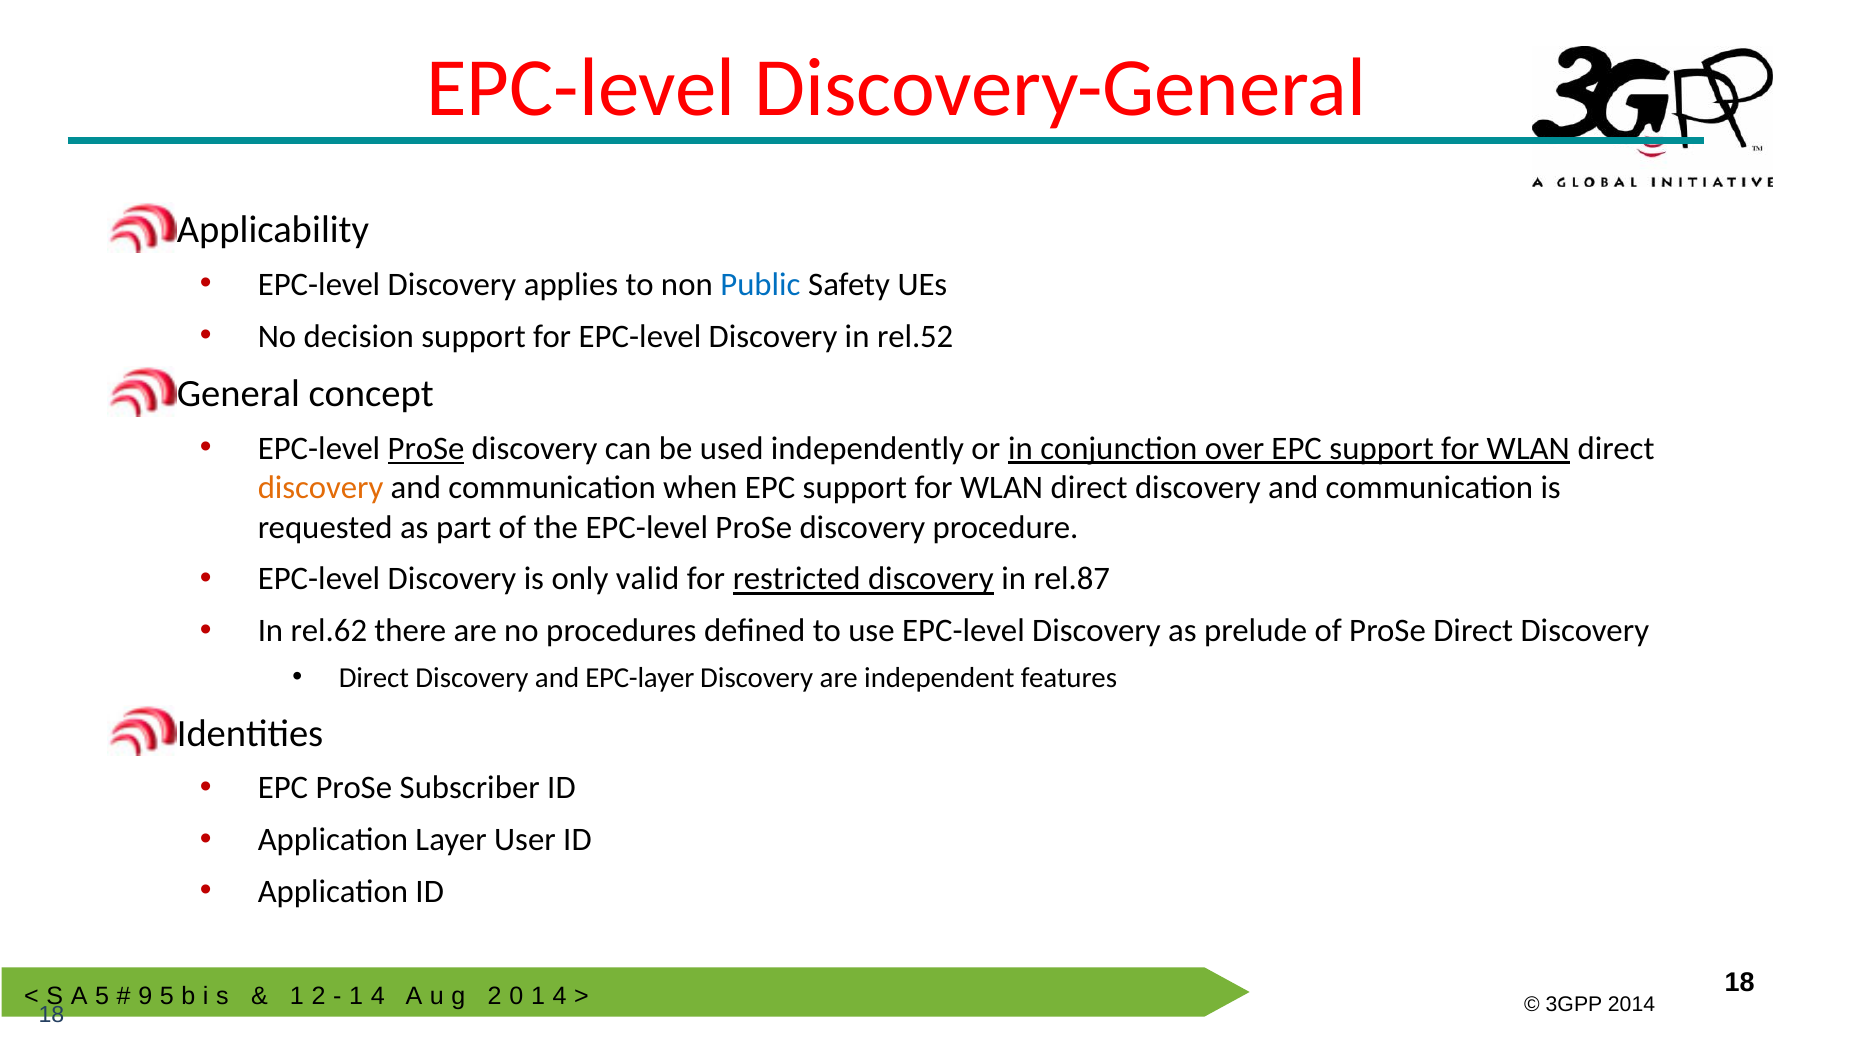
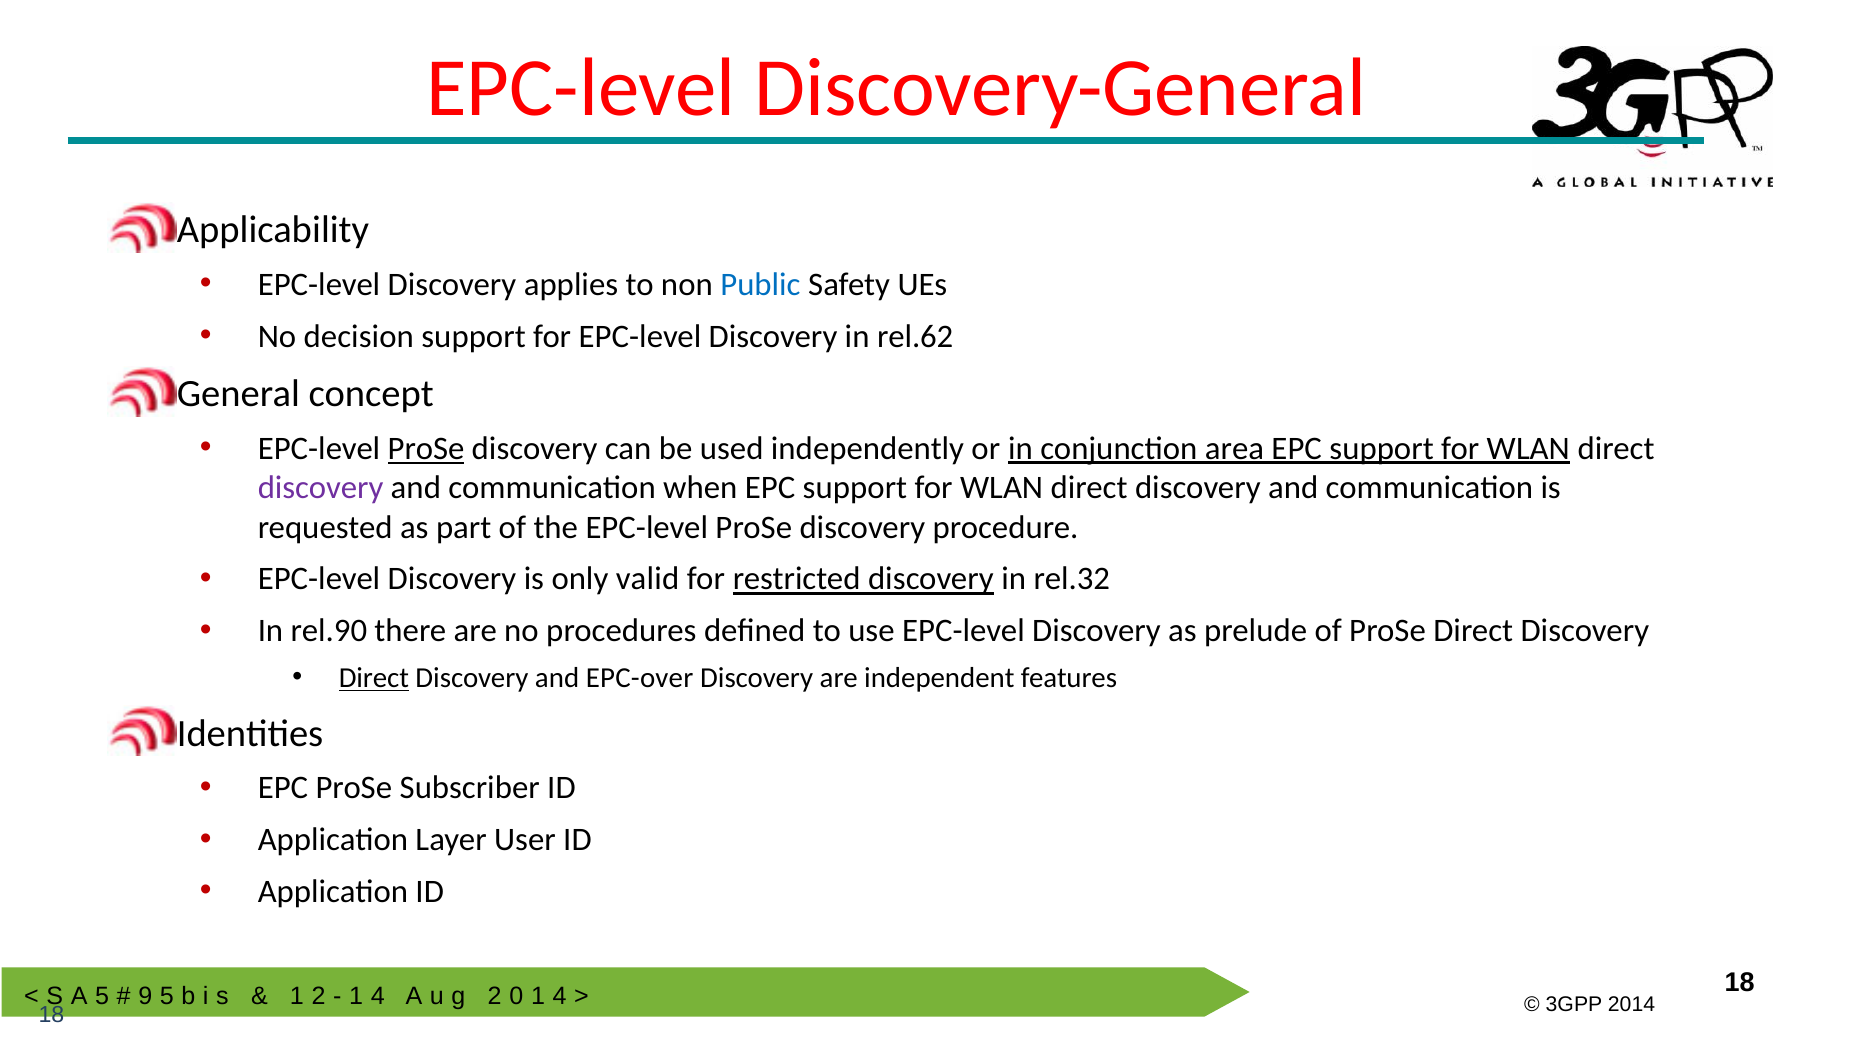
rel.52: rel.52 -> rel.62 (915, 336)
over: over -> area (1235, 449)
discovery colour: orange -> purple (321, 488)
rel.87: rel.87 -> rel.32 (1072, 579)
rel.62: rel.62 -> rel.90 (329, 631)
Direct underline: none -> present (374, 678)
EPC-layer: EPC-layer -> EPC-over (640, 678)
